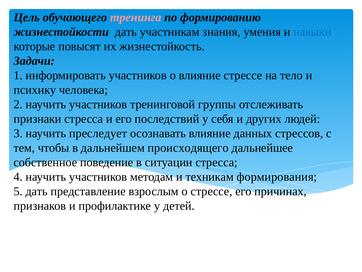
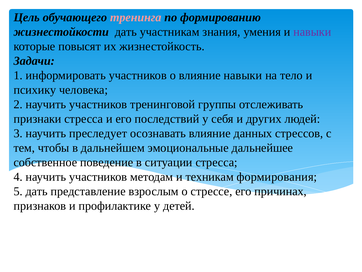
навыки colour: blue -> purple (312, 32)
влияние стрессе: стрессе -> навыки (243, 75)
происходящего: происходящего -> эмоциональные (188, 148)
